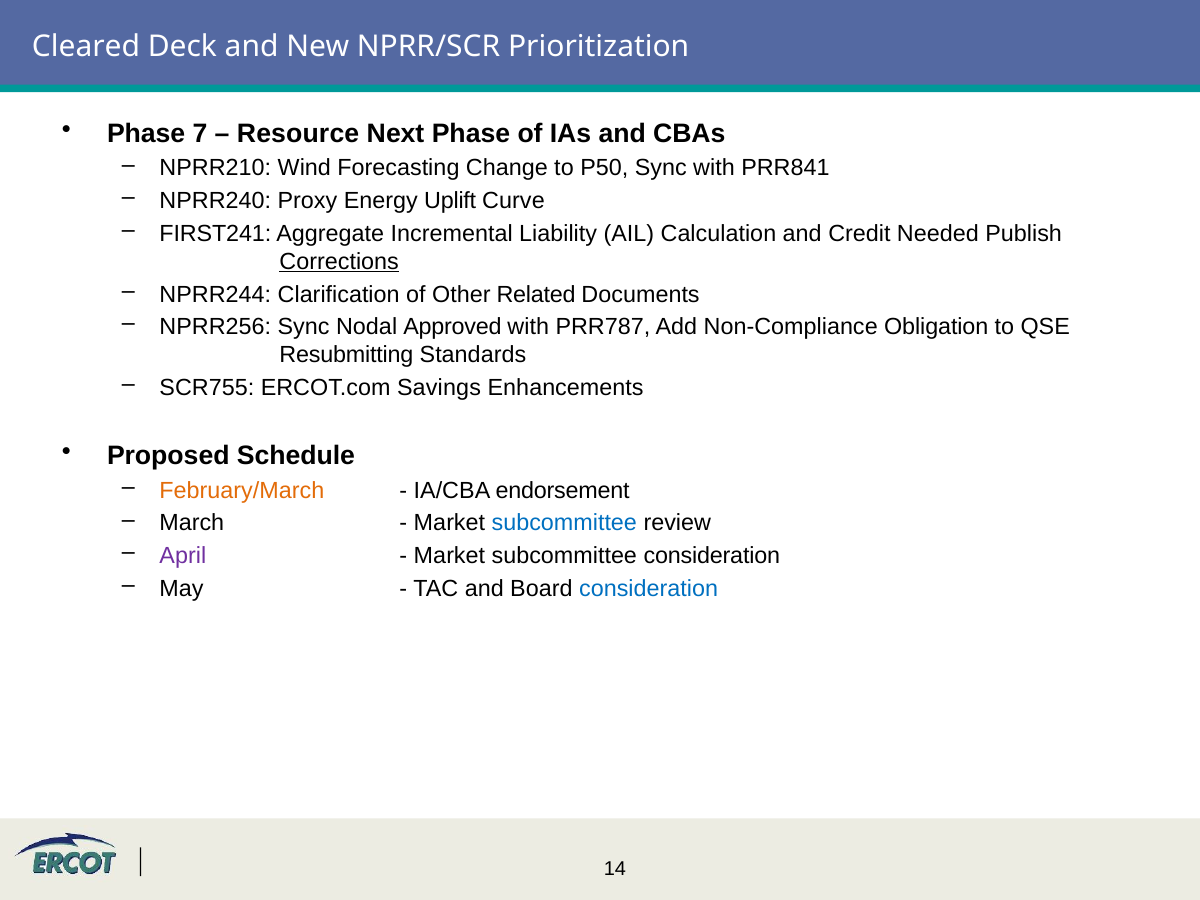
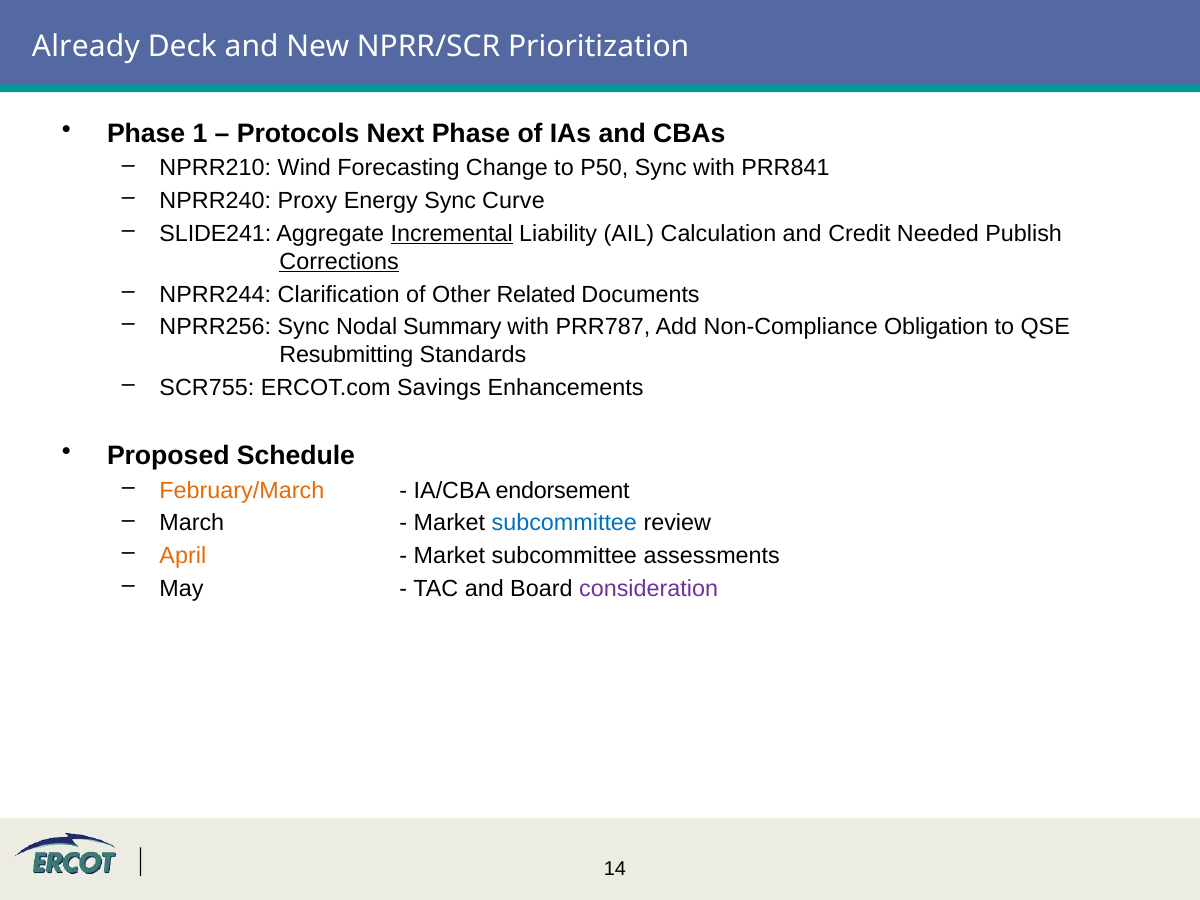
Cleared: Cleared -> Already (86, 47)
7: 7 -> 1 (200, 134)
Resource: Resource -> Protocols (298, 134)
Energy Uplift: Uplift -> Sync (450, 201)
FIRST241: FIRST241 -> SLIDE241 (215, 234)
Incremental underline: none -> present (452, 234)
Approved: Approved -> Summary (452, 327)
April colour: purple -> orange (183, 556)
subcommittee consideration: consideration -> assessments (712, 556)
consideration colour: blue -> purple (649, 589)
